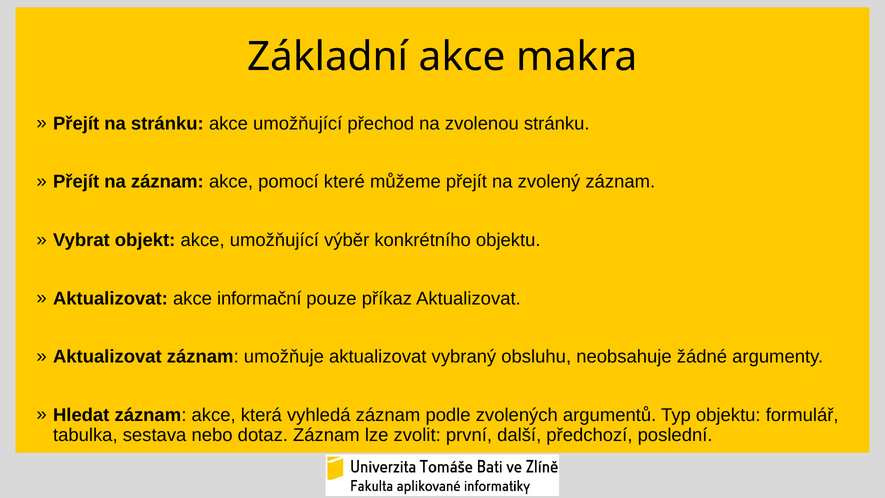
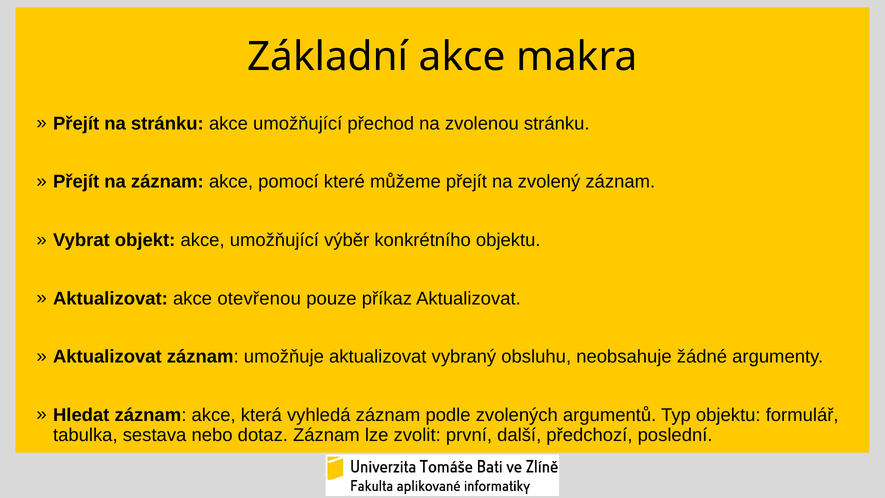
informační: informační -> otevřenou (259, 298)
